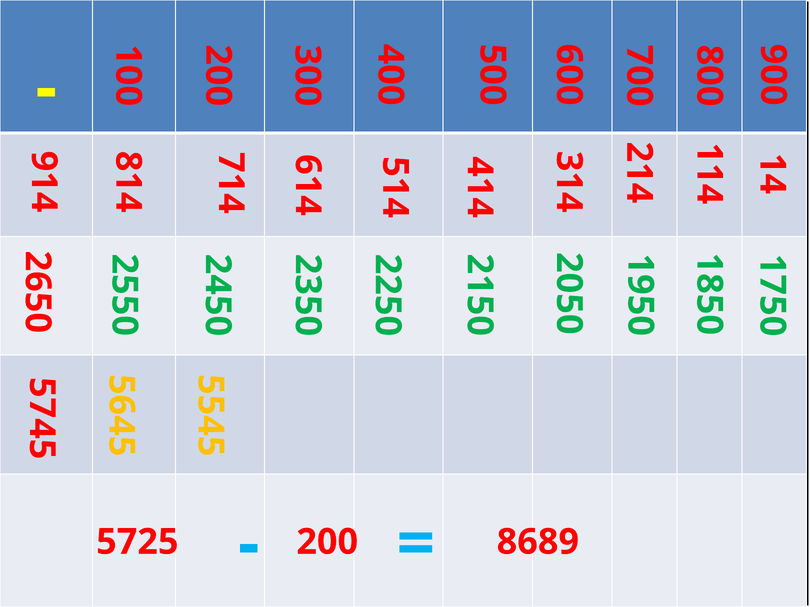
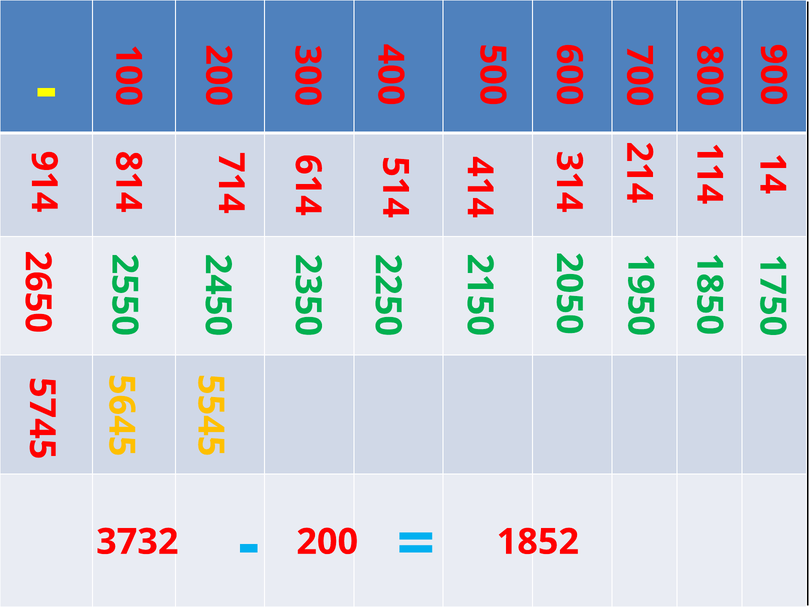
5725: 5725 -> 3732 (137, 542)
8689: 8689 -> 1852 (538, 542)
